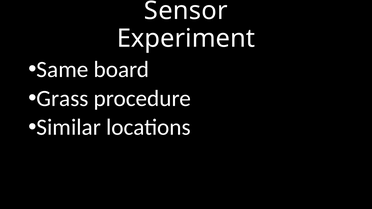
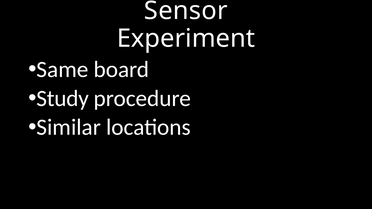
Grass: Grass -> Study (63, 98)
